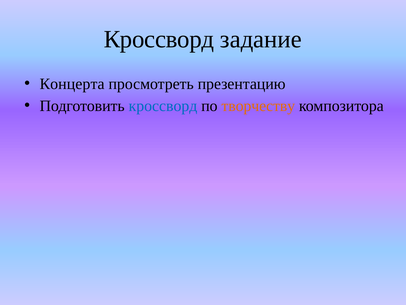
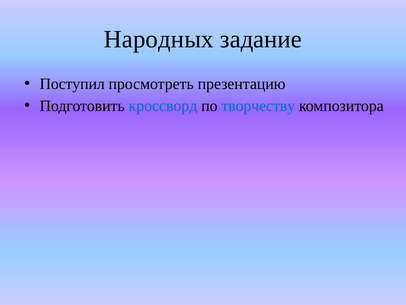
Кроссворд: Кроссворд -> Народных (159, 39)
Концерта: Концерта -> Поступил (72, 84)
творчеству colour: orange -> blue (258, 106)
